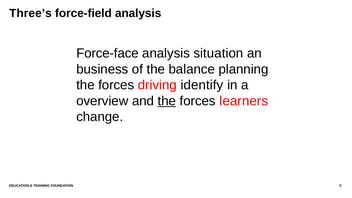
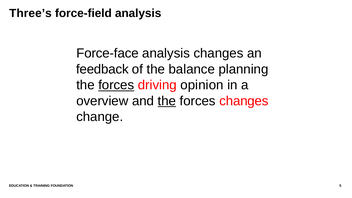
analysis situation: situation -> changes (218, 53)
business: business -> feedback (102, 69)
forces underline: none -> present (116, 85)
identify: identify -> opinion (202, 85)
forces learners: learners -> changes (244, 101)
